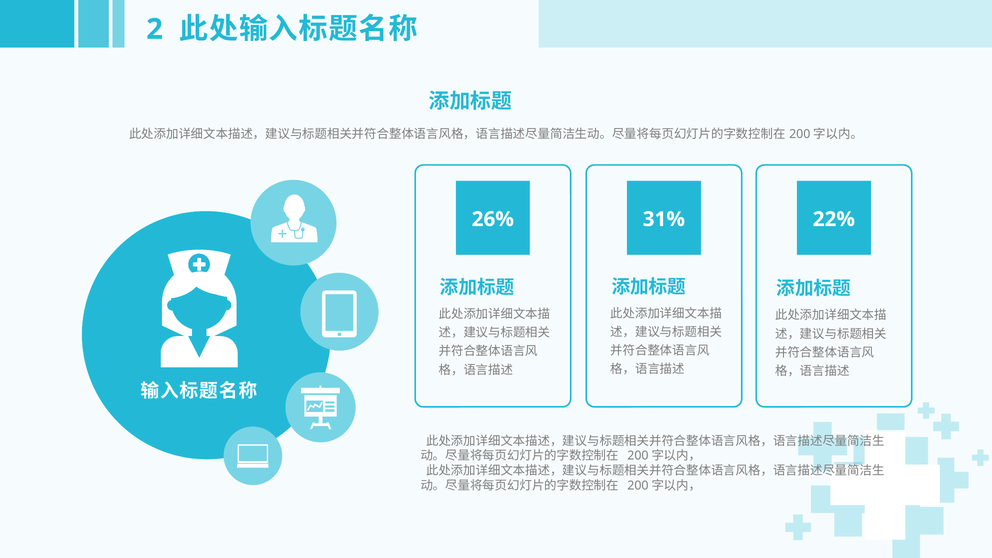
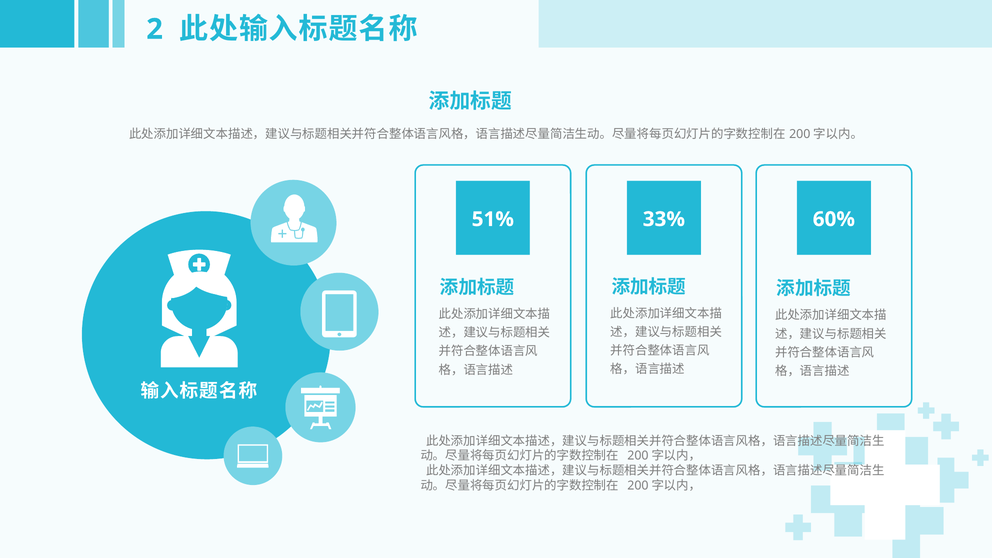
26%: 26% -> 51% (493, 219)
31%: 31% -> 33% (664, 219)
22%: 22% -> 60% (834, 219)
